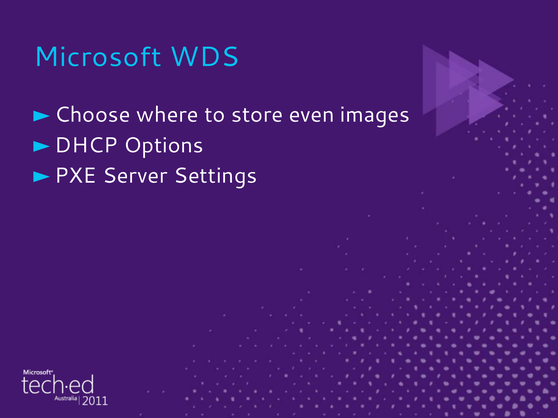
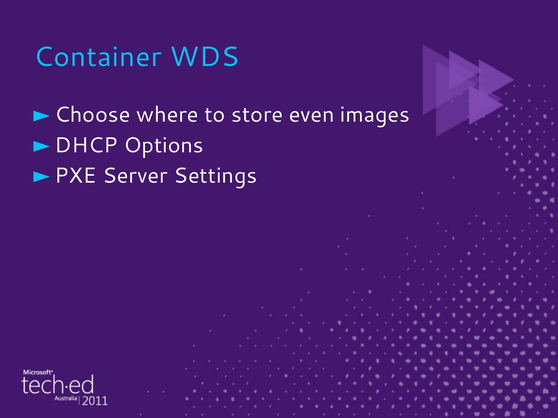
Microsoft: Microsoft -> Container (98, 57)
